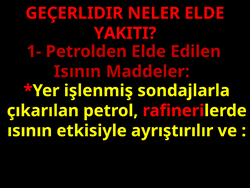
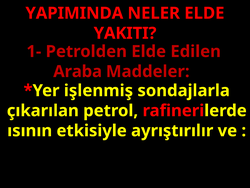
GEÇERLIDIR: GEÇERLIDIR -> YAPIMINDA (74, 13)
Isının: Isının -> Araba (78, 71)
